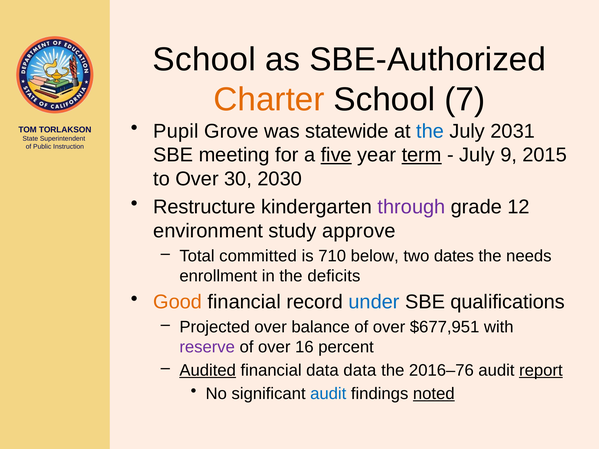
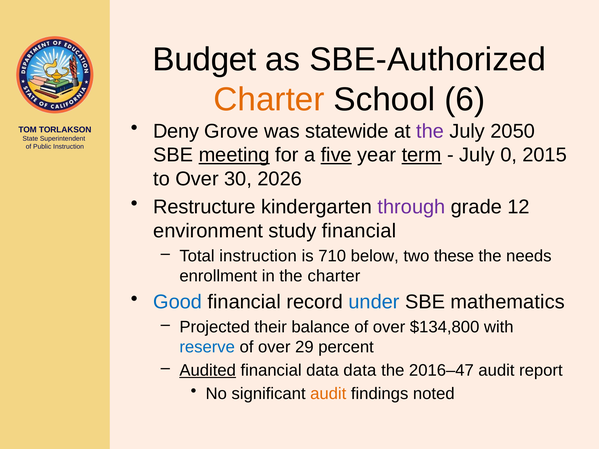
School: School -> Budget (204, 60)
7: 7 -> 6 (465, 100)
Pupil: Pupil -> Deny (176, 131)
the colour: blue -> purple (430, 131)
2031: 2031 -> 2050 (513, 131)
meeting underline: none -> present (234, 155)
9: 9 -> 0 (509, 155)
2030: 2030 -> 2026 (280, 179)
study approve: approve -> financial (359, 231)
Total committed: committed -> instruction (258, 256)
dates: dates -> these (454, 256)
the deficits: deficits -> charter (334, 276)
Good colour: orange -> blue (178, 302)
qualifications: qualifications -> mathematics (508, 302)
Projected over: over -> their (271, 327)
$677,951: $677,951 -> $134,800 (445, 327)
reserve colour: purple -> blue (207, 347)
16: 16 -> 29 (304, 347)
2016–76: 2016–76 -> 2016–47 (441, 371)
report underline: present -> none (541, 371)
audit colour: blue -> orange (328, 394)
noted underline: present -> none (434, 394)
